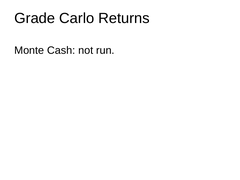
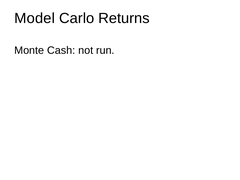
Grade: Grade -> Model (35, 18)
